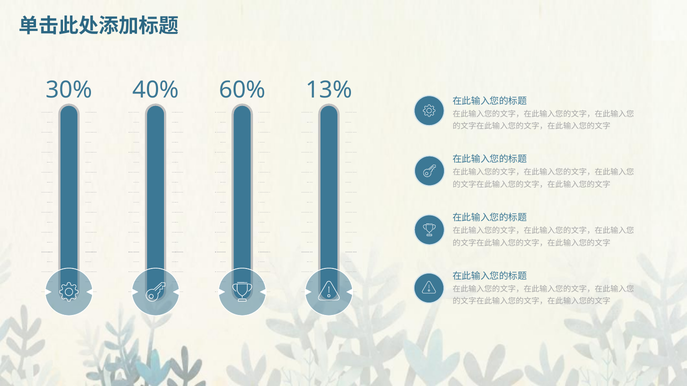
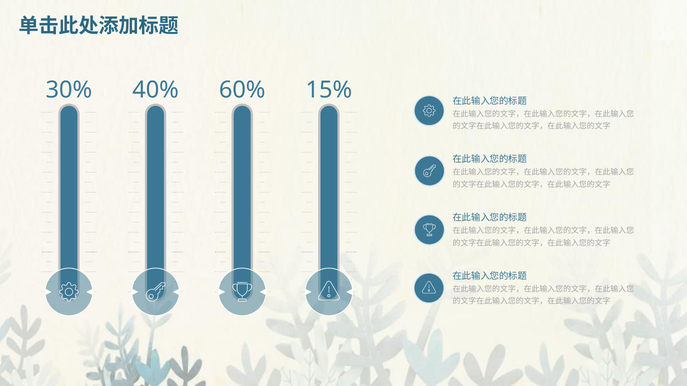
13%: 13% -> 15% (329, 90)
